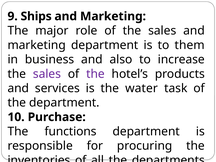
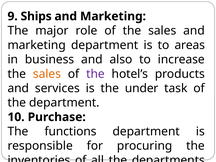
them: them -> areas (190, 45)
sales colour: purple -> orange (47, 74)
water: water -> under (142, 88)
